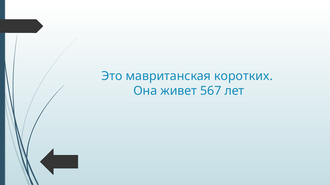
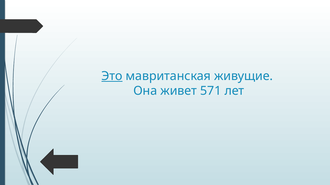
Это underline: none -> present (112, 76)
коротких: коротких -> живущие (244, 76)
567: 567 -> 571 (211, 91)
